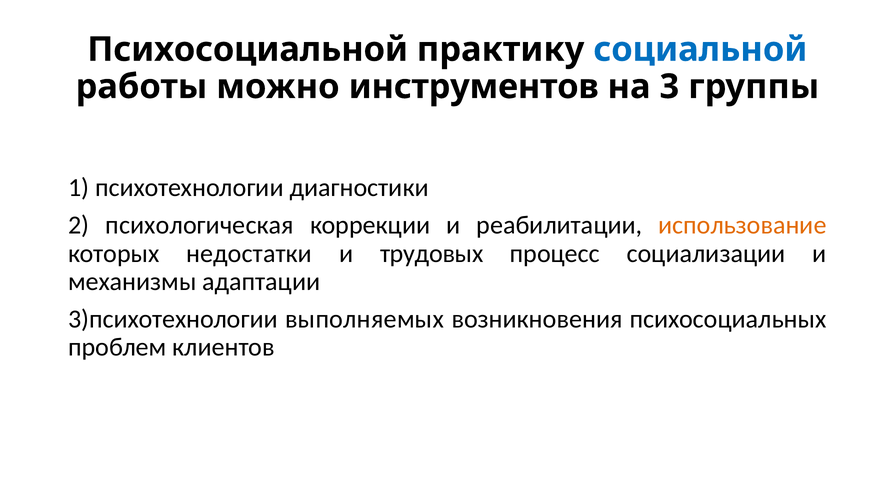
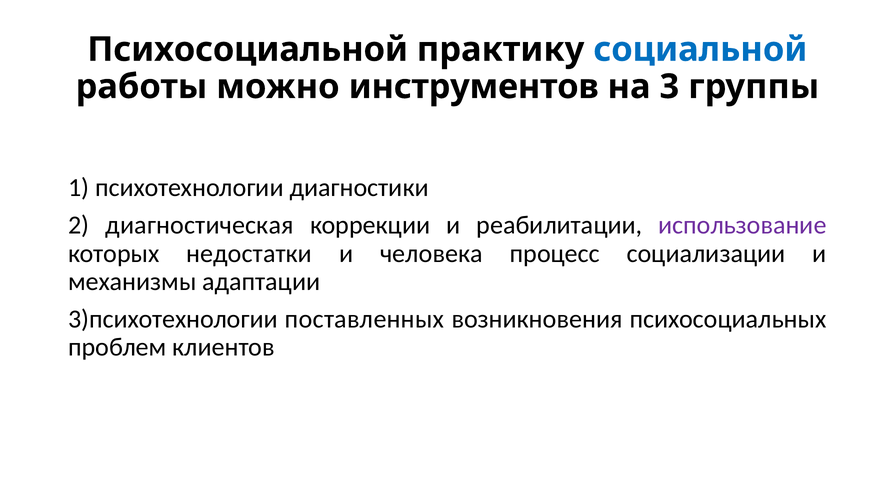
психологическая: психологическая -> диагностическая (200, 225)
использование colour: orange -> purple (742, 225)
трудовых: трудовых -> человека (432, 254)
выполняемых: выполняемых -> поставленных (365, 319)
